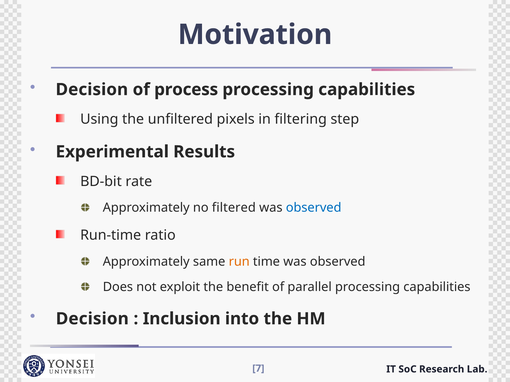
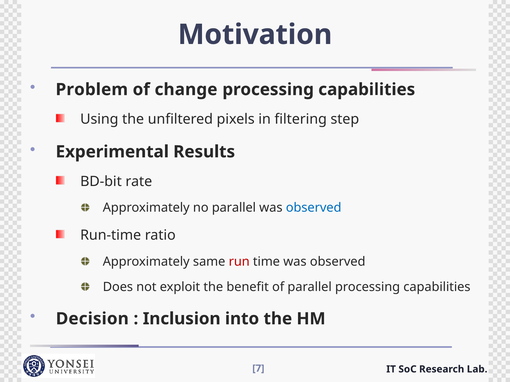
Decision: Decision -> Problem (92, 90)
process: process -> change (186, 90)
no filtered: filtered -> parallel (234, 208)
run colour: orange -> red (239, 262)
